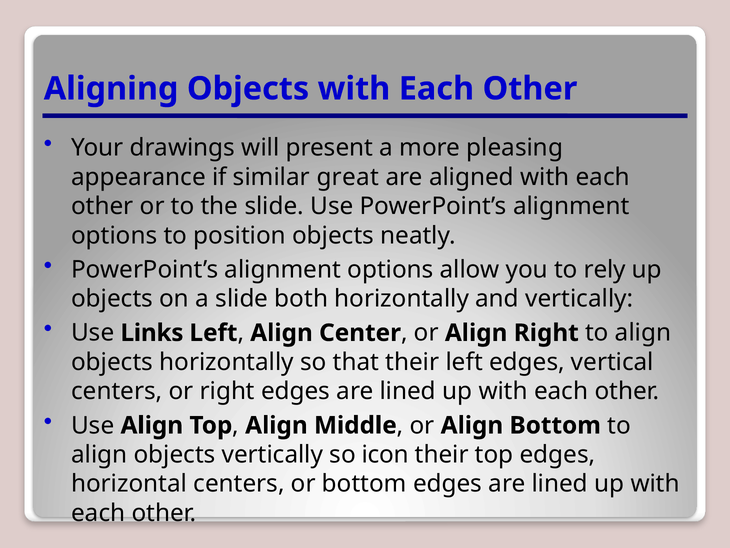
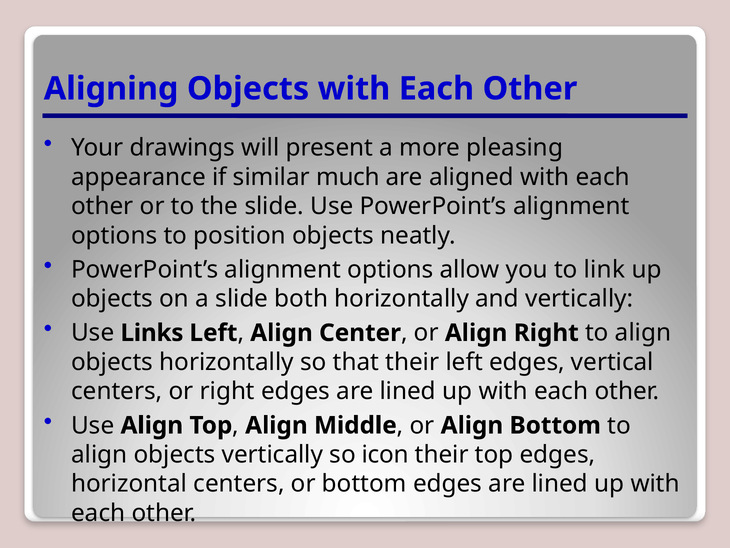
great: great -> much (348, 177)
rely: rely -> link (604, 269)
